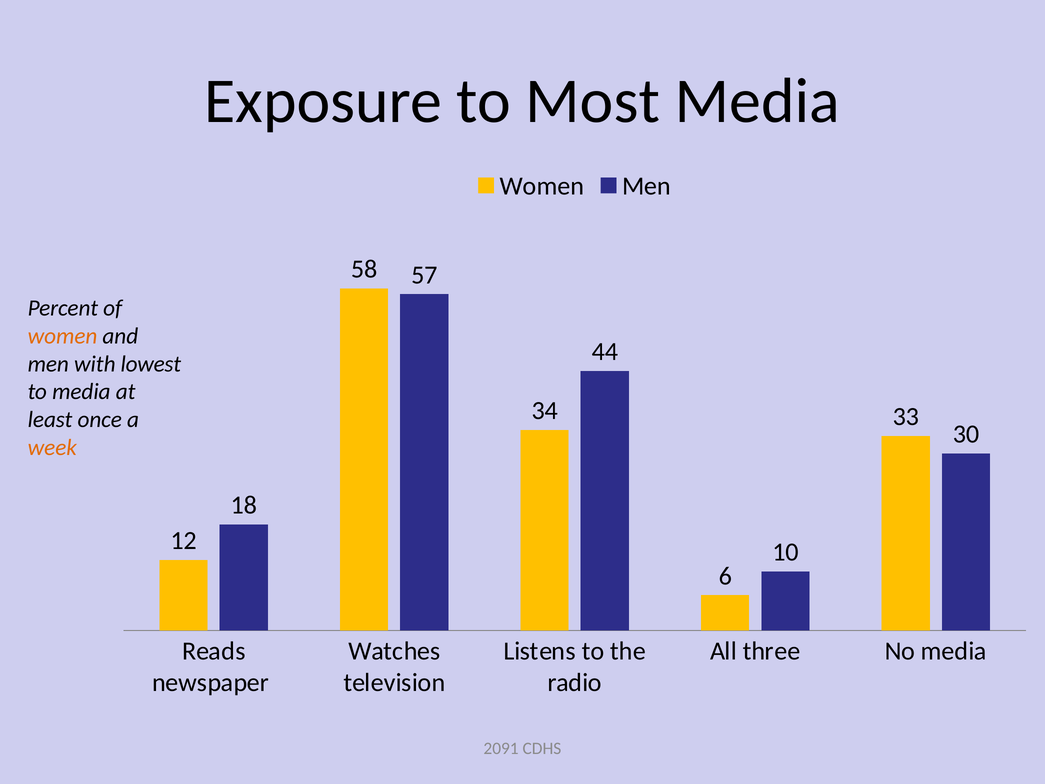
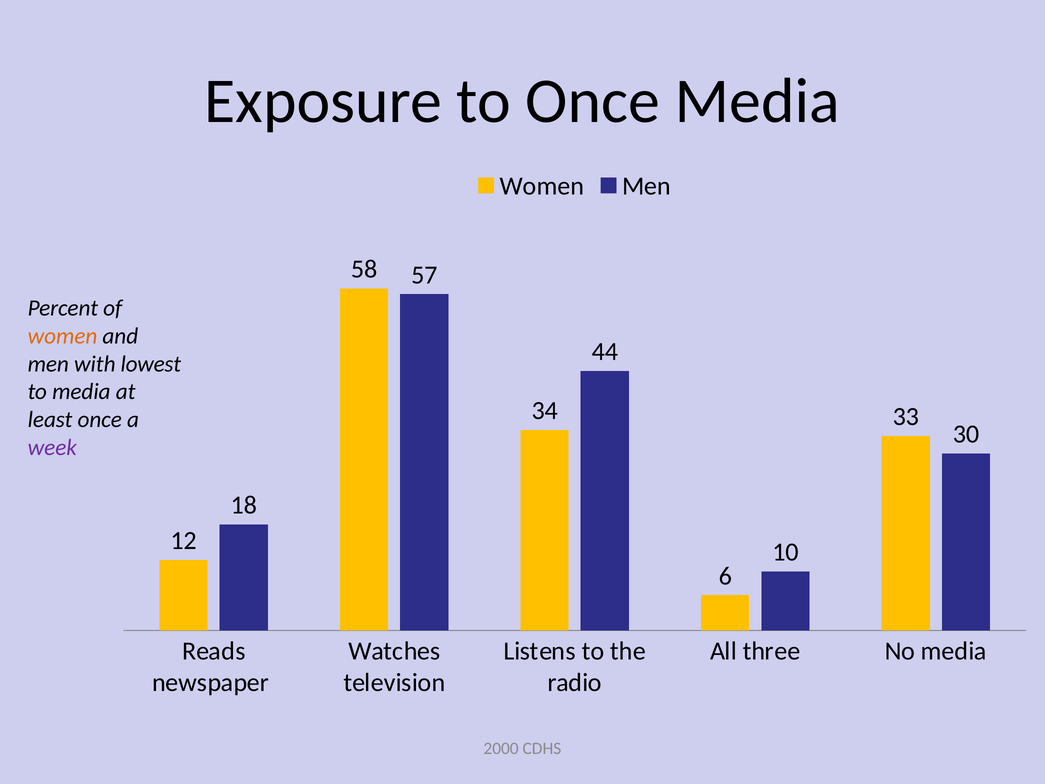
to Most: Most -> Once (593, 101)
week colour: orange -> purple (52, 447)
2091: 2091 -> 2000 (501, 748)
